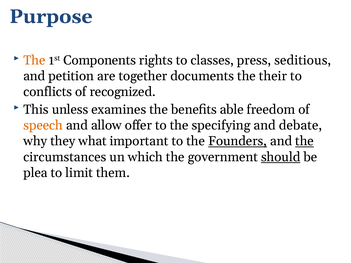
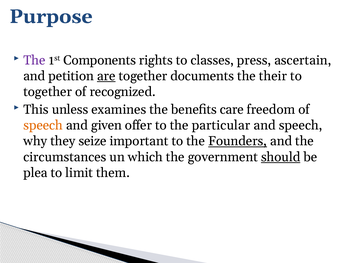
The colour: orange -> purple (34, 60)
seditious: seditious -> ascertain (303, 60)
are underline: none -> present (106, 76)
conflicts: conflicts -> together (48, 92)
able: able -> care (232, 110)
allow: allow -> given (107, 125)
specifying: specifying -> particular (221, 125)
and debate: debate -> speech (301, 125)
what: what -> seize (92, 141)
the underline: present -> none (305, 141)
